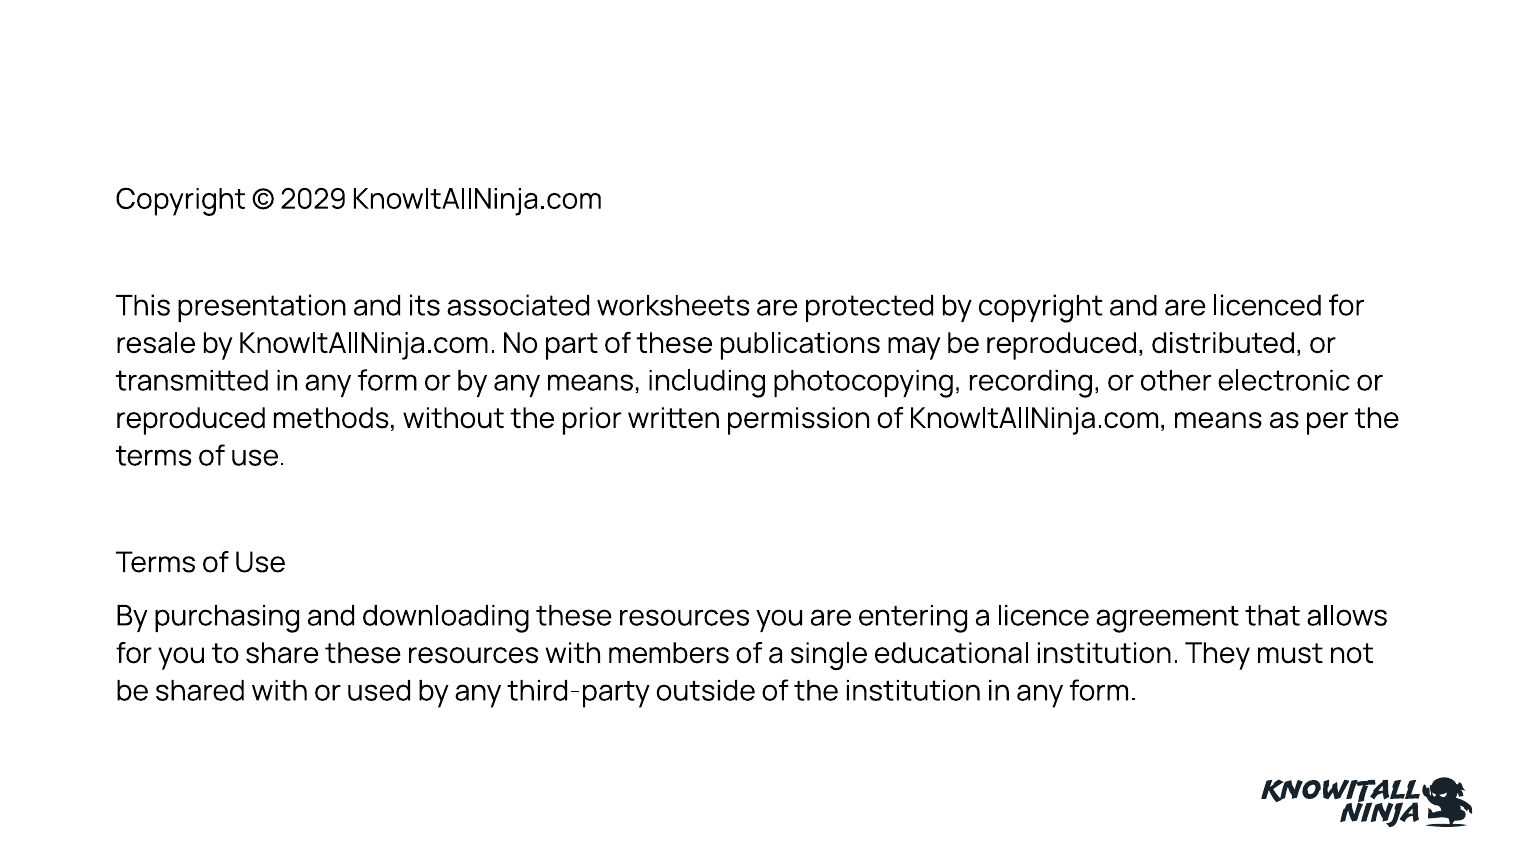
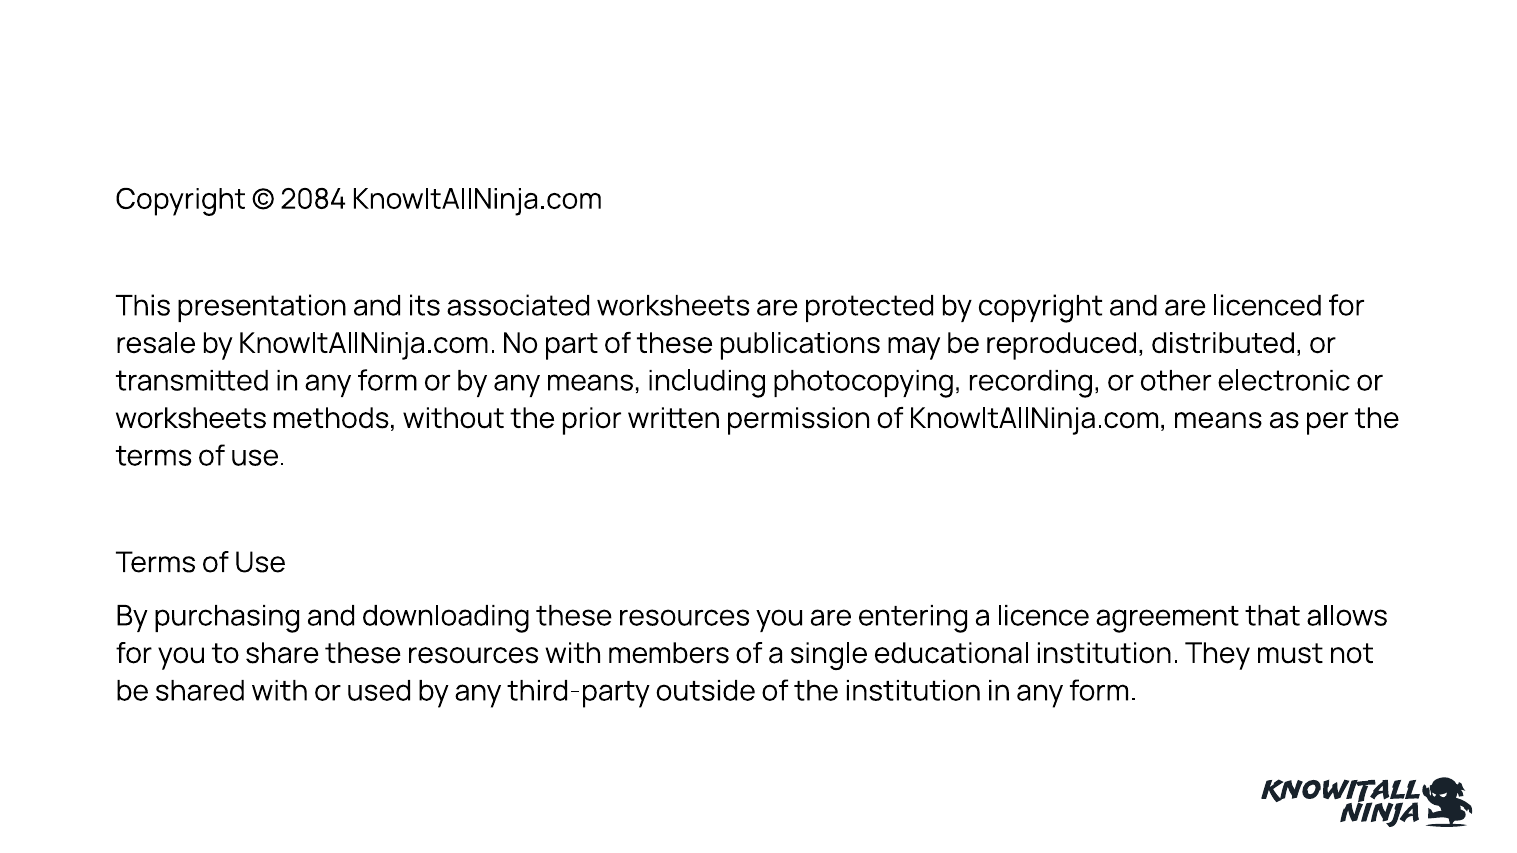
2029: 2029 -> 2084 (313, 199)
reproduced: reproduced -> worksheets (191, 419)
